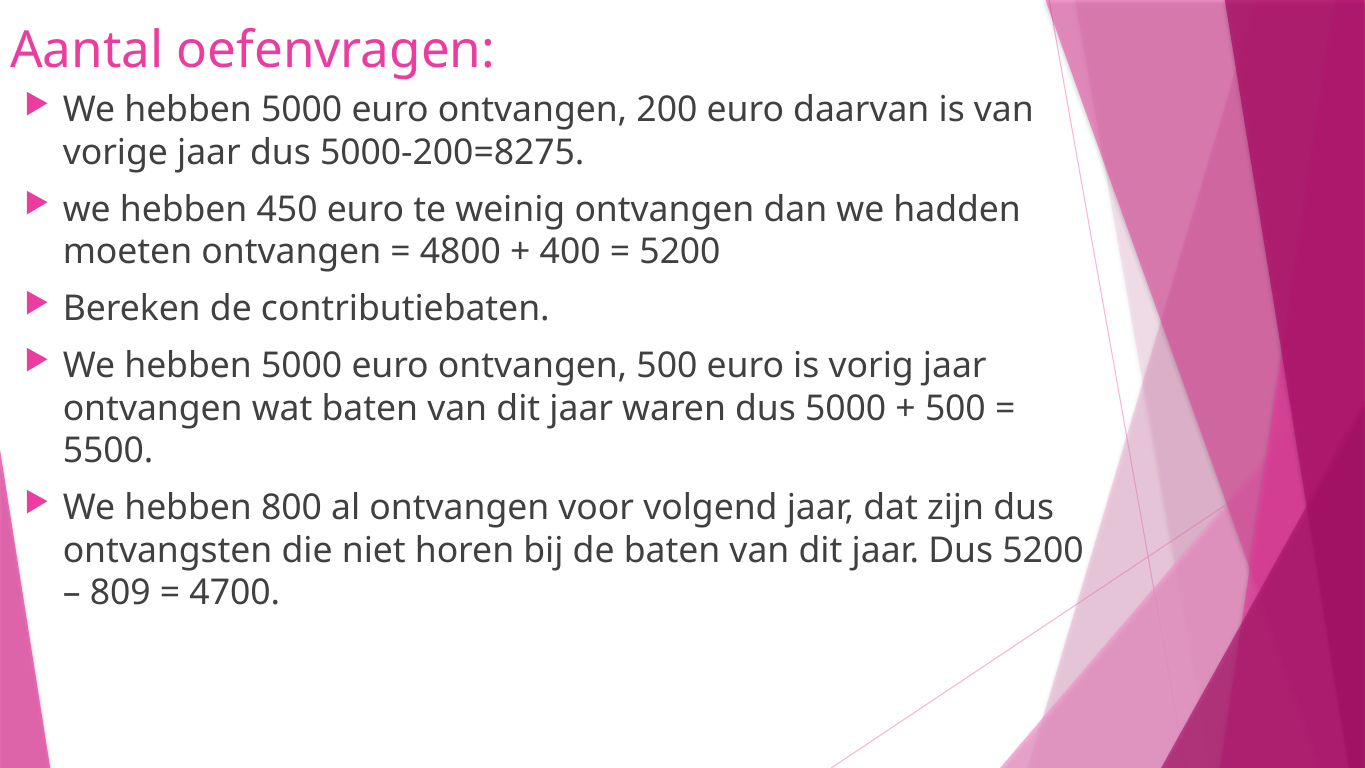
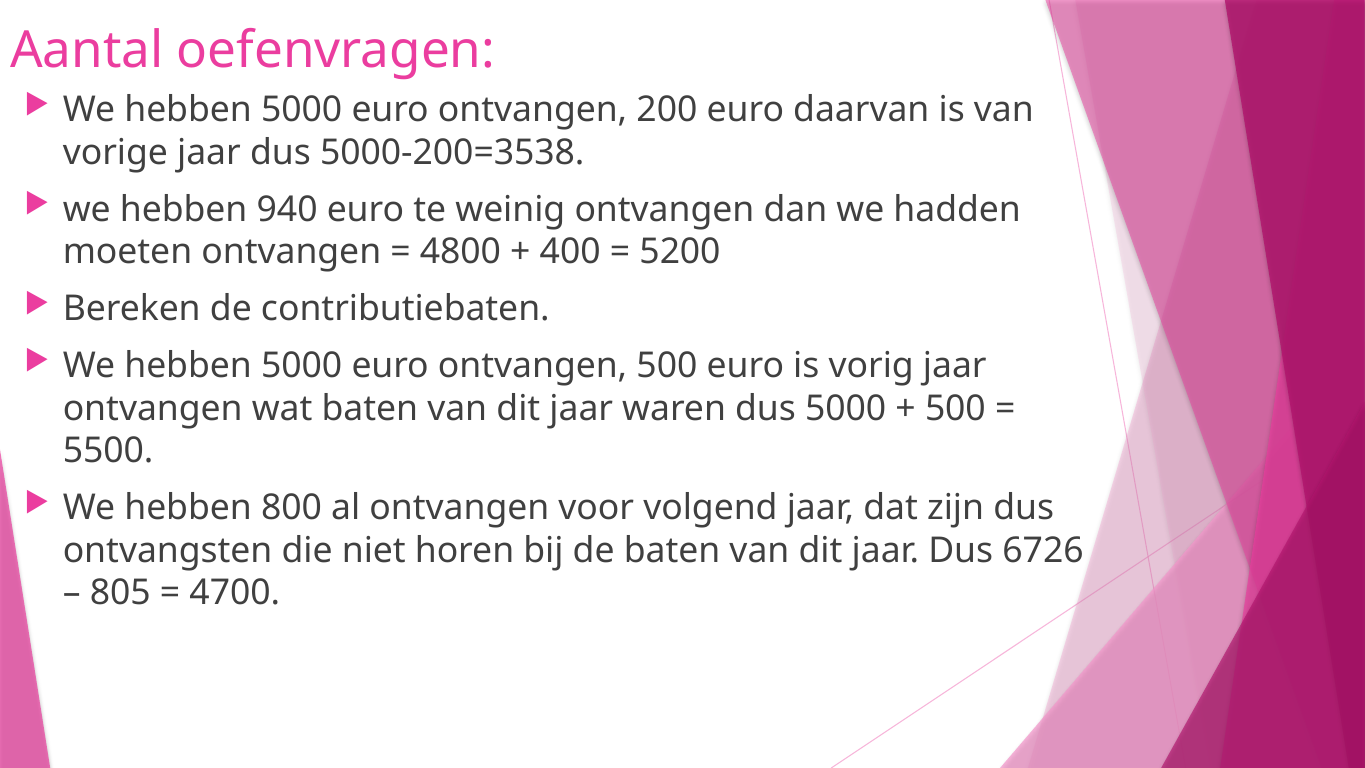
5000-200=8275: 5000-200=8275 -> 5000-200=3538 (452, 153)
450: 450 -> 940 (287, 209)
Dus 5200: 5200 -> 6726 (1043, 550)
809: 809 -> 805 (120, 593)
